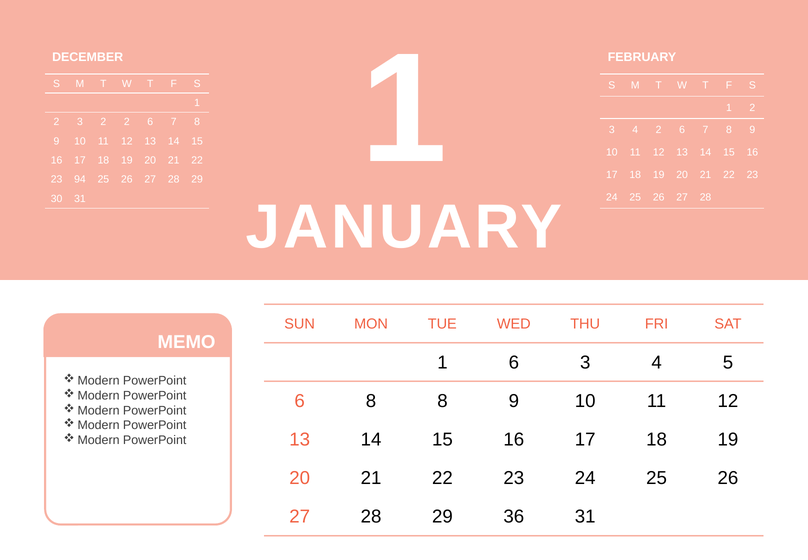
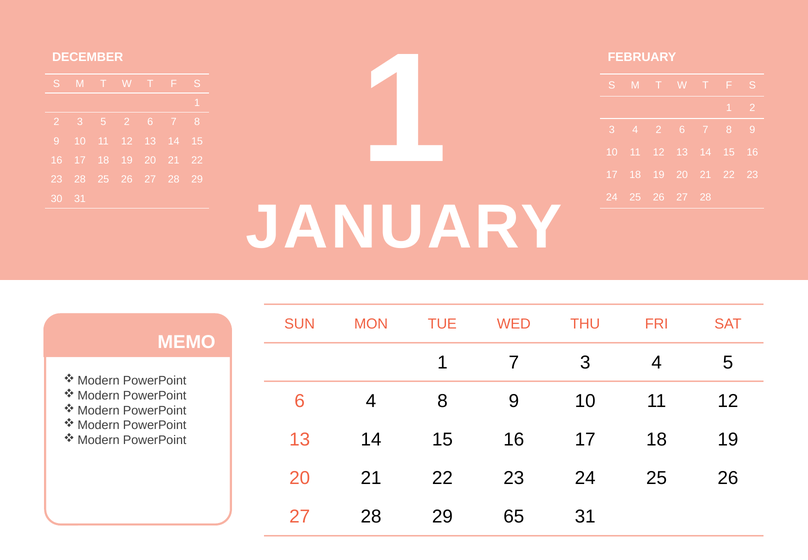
3 2: 2 -> 5 (103, 122)
23 94: 94 -> 28 (80, 179)
1 6: 6 -> 7 (514, 362)
6 8: 8 -> 4 (371, 401)
36: 36 -> 65 (514, 516)
